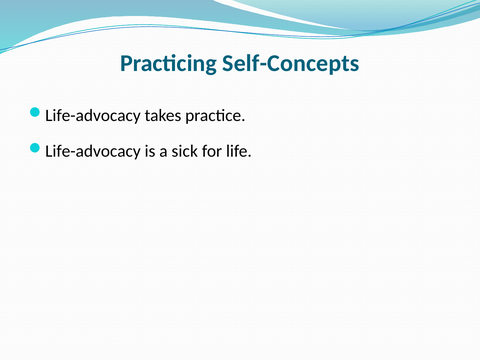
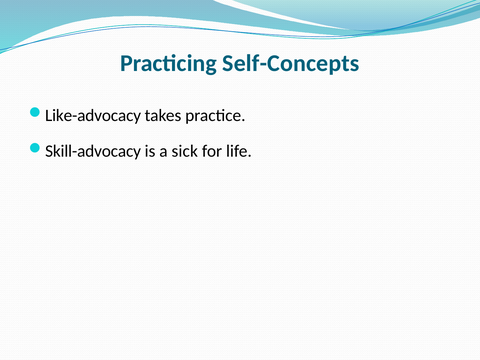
Life-advocacy: Life-advocacy -> Like-advocacy (93, 116)
Life-advocacy: Life-advocacy -> Skill-advocacy (93, 151)
